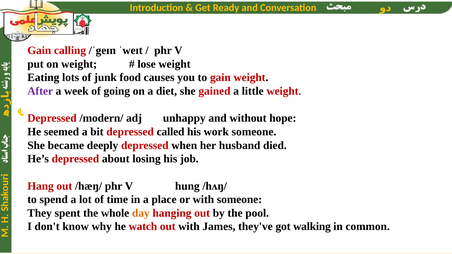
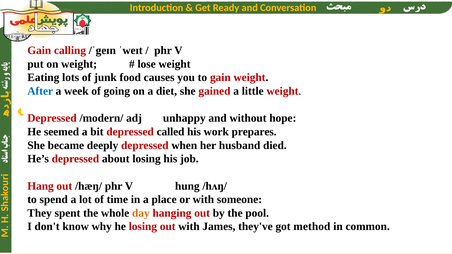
After colour: purple -> blue (40, 91)
work someone: someone -> prepares (254, 132)
he watch: watch -> losing (143, 227)
walking: walking -> method (312, 227)
